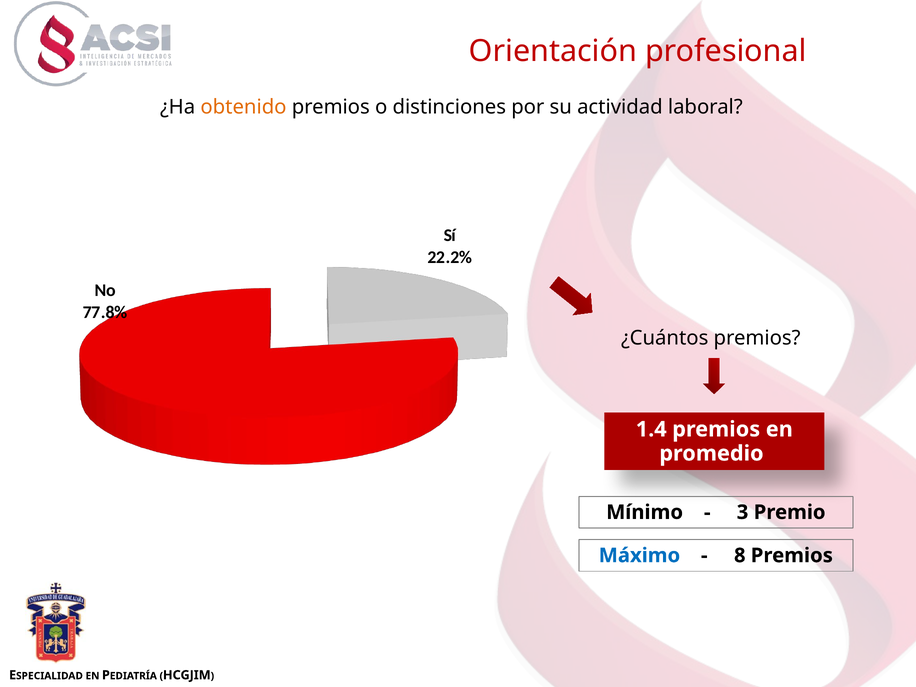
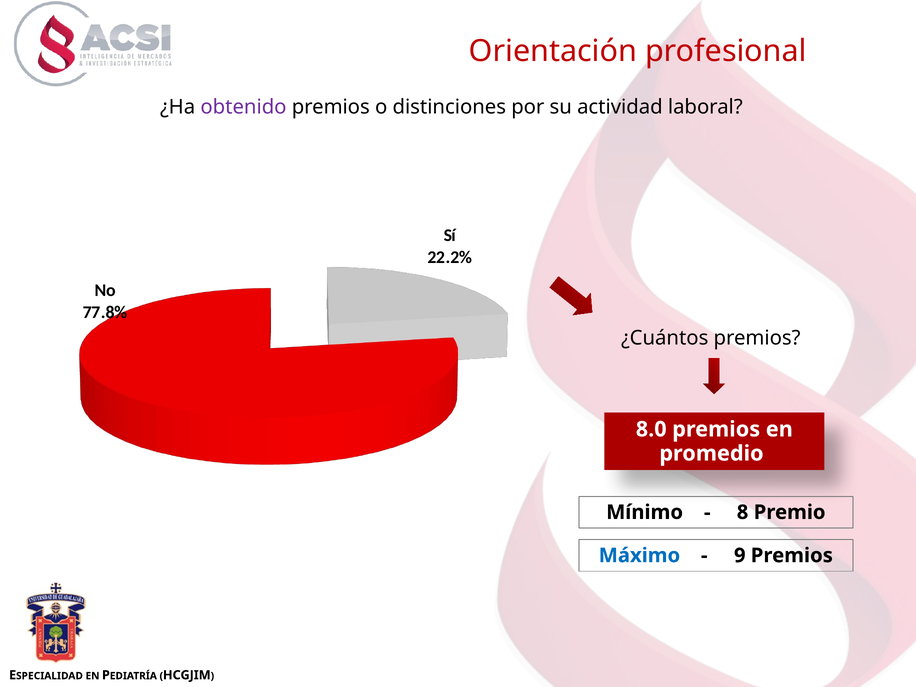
obtenido colour: orange -> purple (243, 107)
1.4: 1.4 -> 8.0 (651, 429)
3: 3 -> 8 (743, 512)
8: 8 -> 9 (740, 556)
